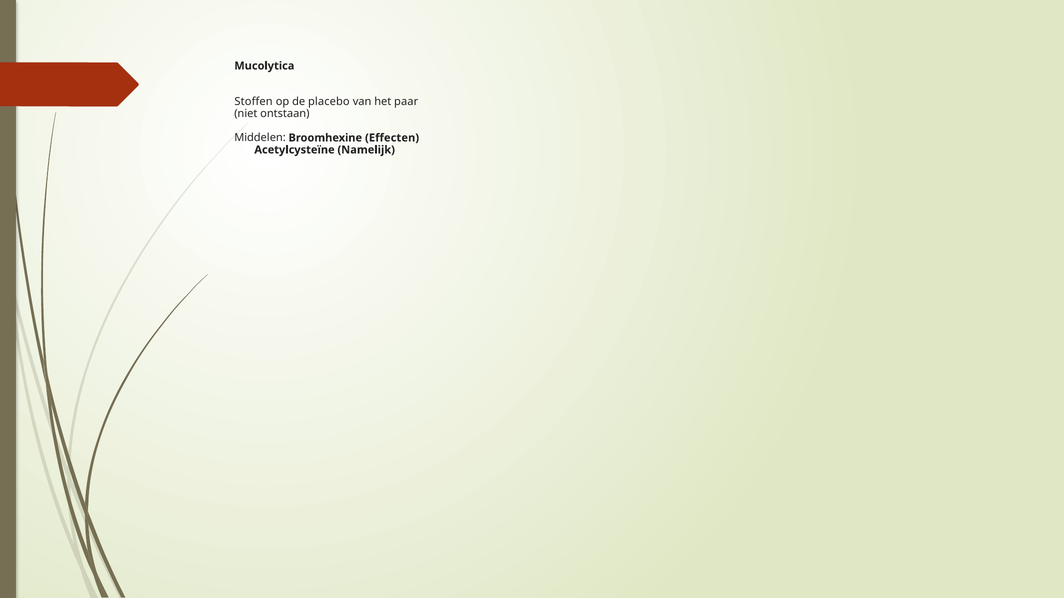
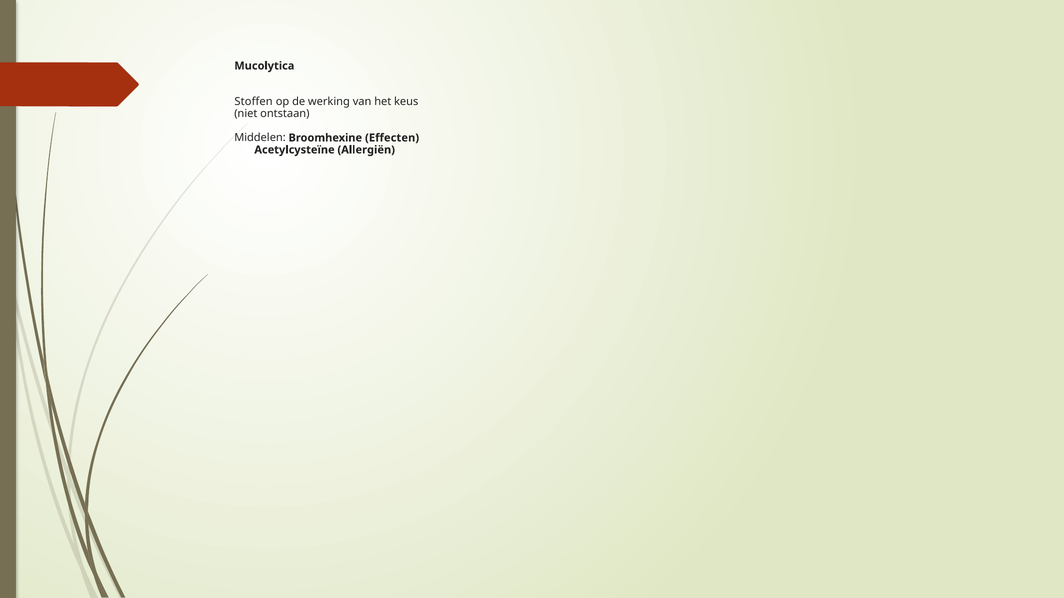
placebo: placebo -> werking (329, 102)
paar: paar -> keus (406, 102)
Namelijk: Namelijk -> Allergiën (366, 150)
